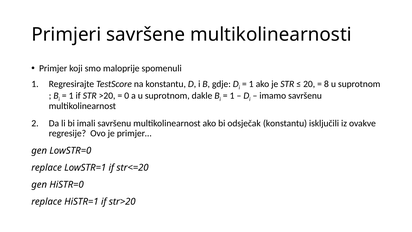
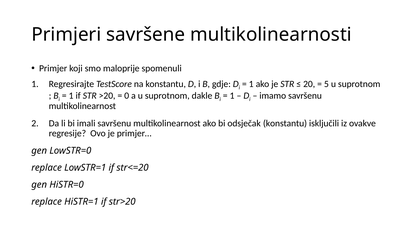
8: 8 -> 5 (326, 84)
